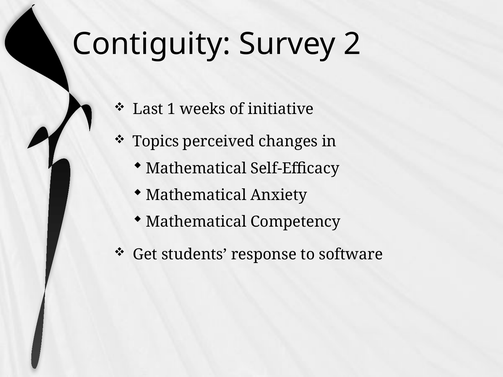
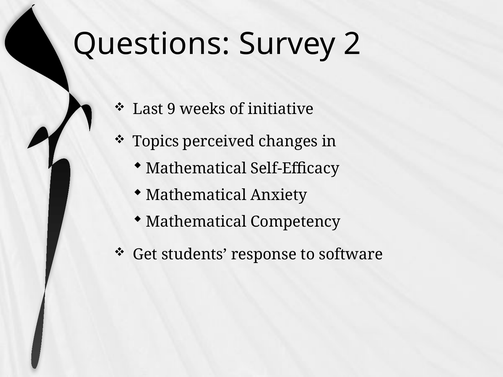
Contiguity: Contiguity -> Questions (151, 44)
1: 1 -> 9 (172, 109)
